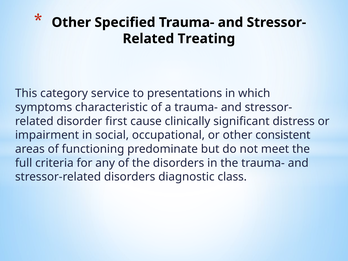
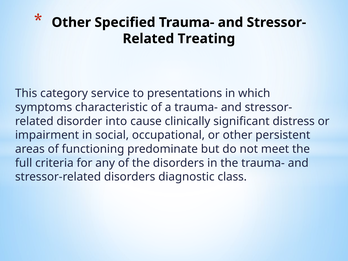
first: first -> into (116, 121)
consistent: consistent -> persistent (283, 135)
